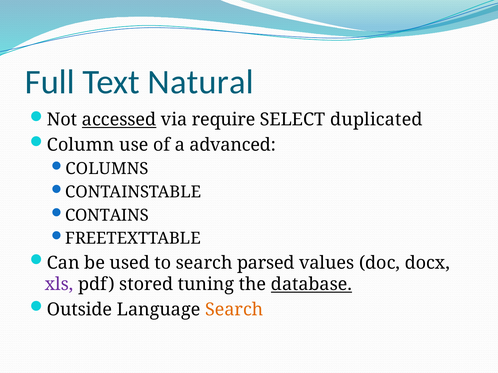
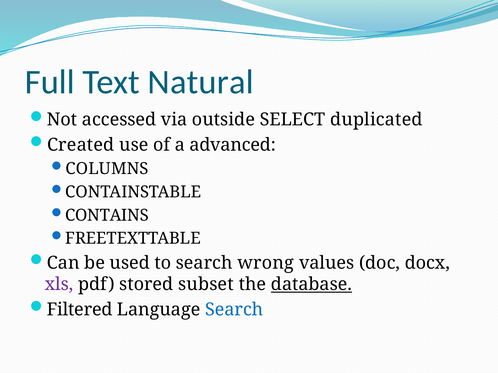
accessed underline: present -> none (119, 120)
require: require -> outside (223, 120)
Column: Column -> Created (81, 145)
parsed: parsed -> wrong (266, 263)
tuning: tuning -> subset (206, 285)
Outside: Outside -> Filtered (80, 310)
Search colour: orange -> blue (234, 310)
